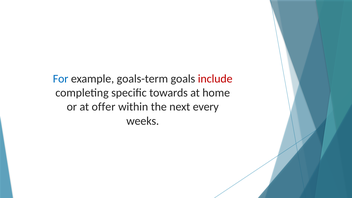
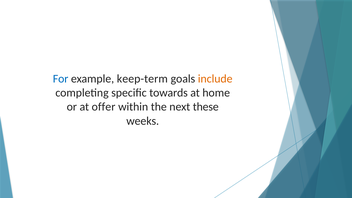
goals-term: goals-term -> keep-term (142, 79)
include colour: red -> orange (215, 79)
every: every -> these (206, 107)
